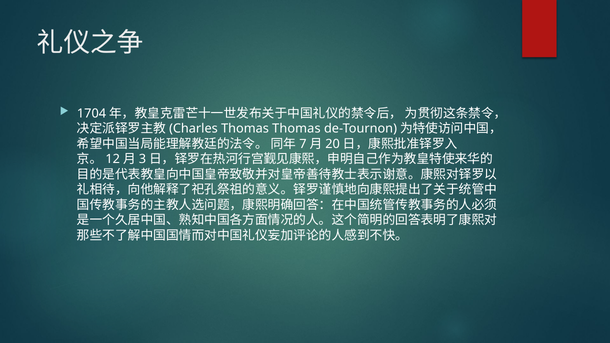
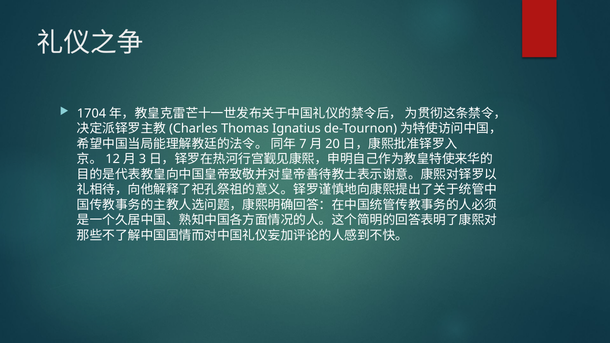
Thomas Thomas: Thomas -> Ignatius (297, 129)
